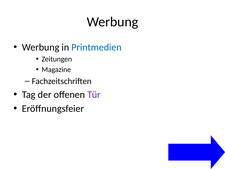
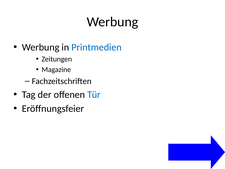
Tür colour: purple -> blue (94, 94)
